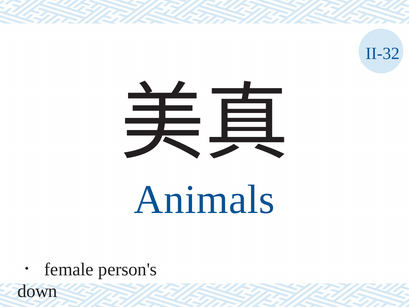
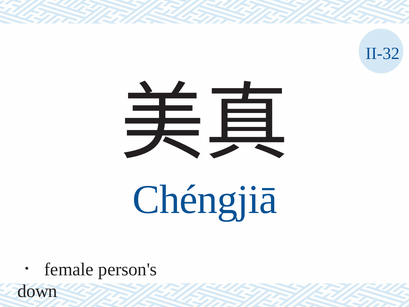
Animals: Animals -> Chéngjiā (205, 200)
